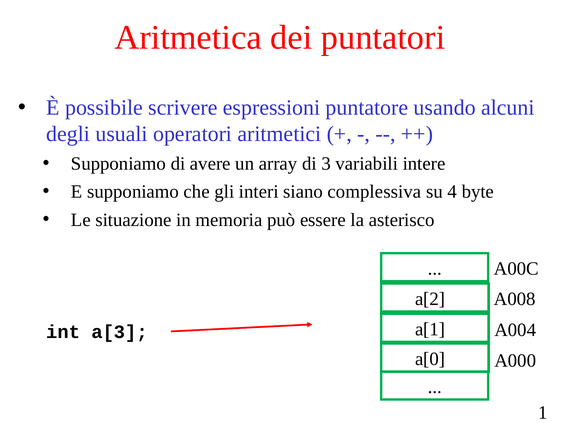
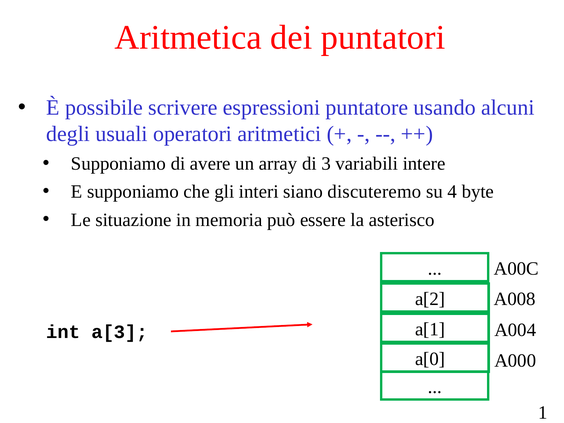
complessiva: complessiva -> discuteremo (374, 192)
